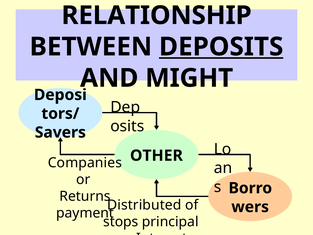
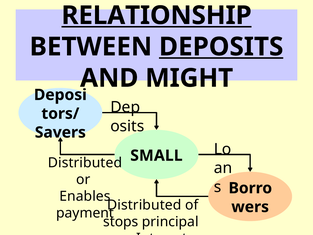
RELATIONSHIP underline: none -> present (157, 15)
OTHER: OTHER -> SMALL (156, 155)
Companies: Companies -> Distributed (85, 163)
Returns: Returns -> Enables (85, 196)
